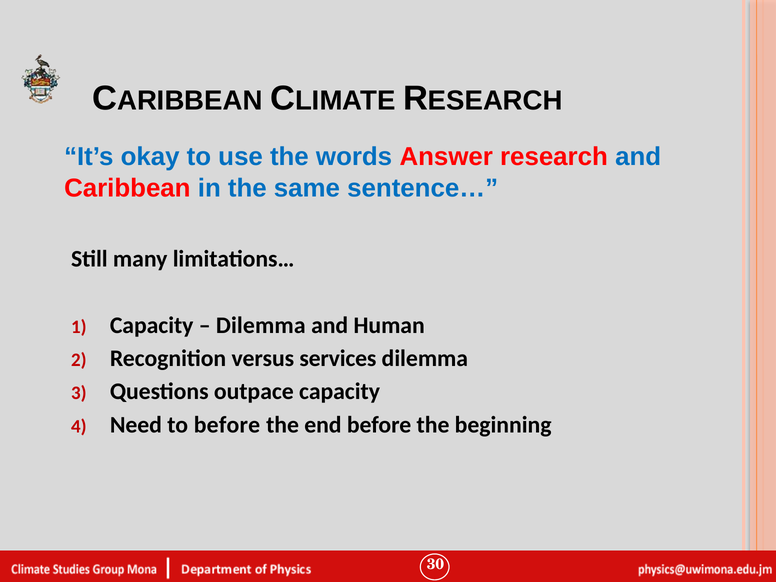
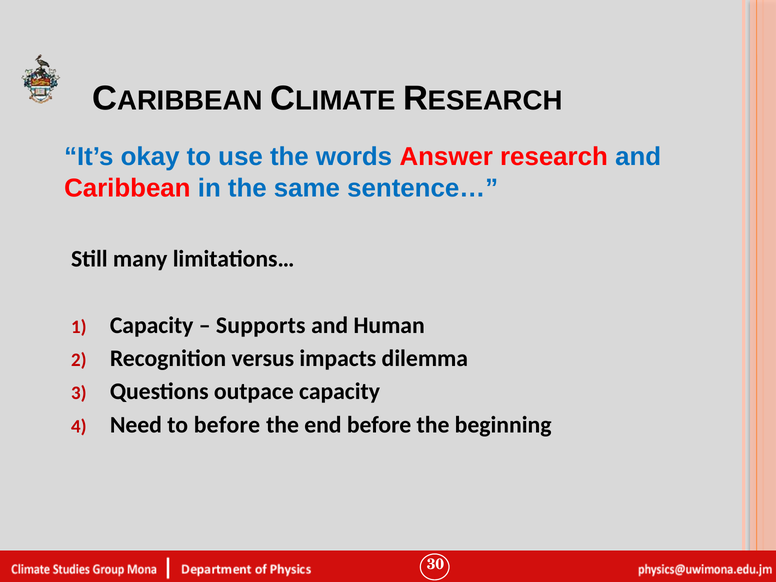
Dilemma: Dilemma -> Supports (261, 325)
services: services -> impacts (338, 358)
